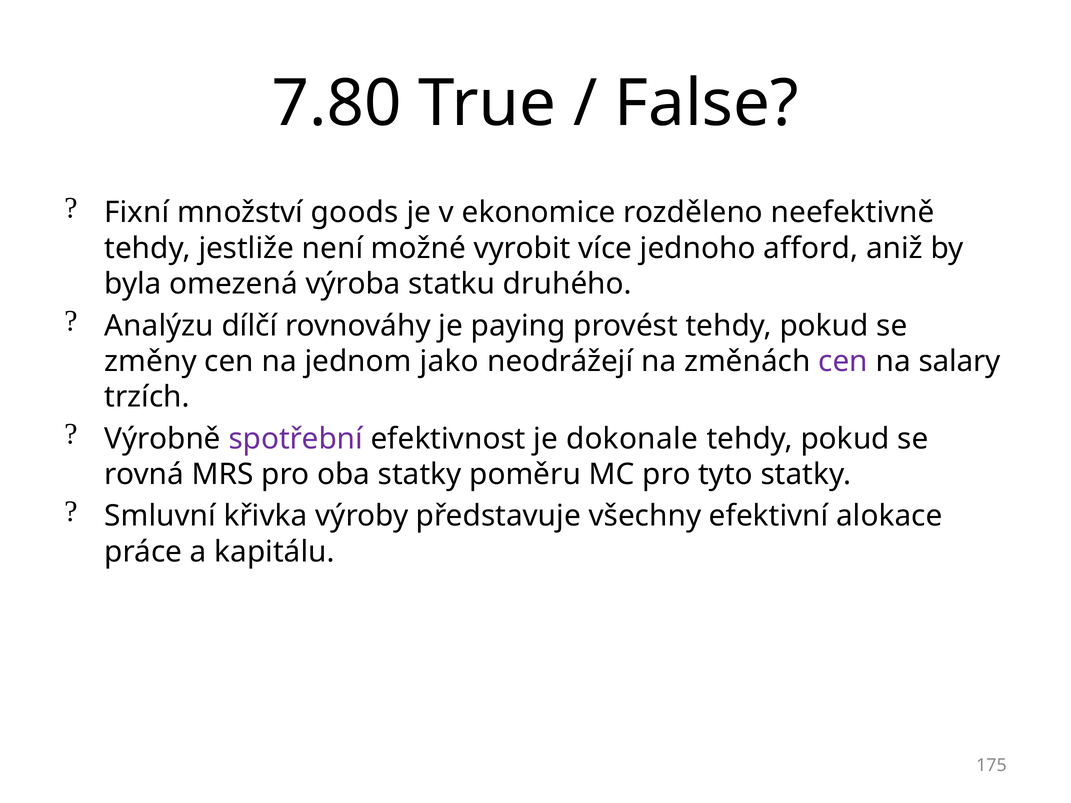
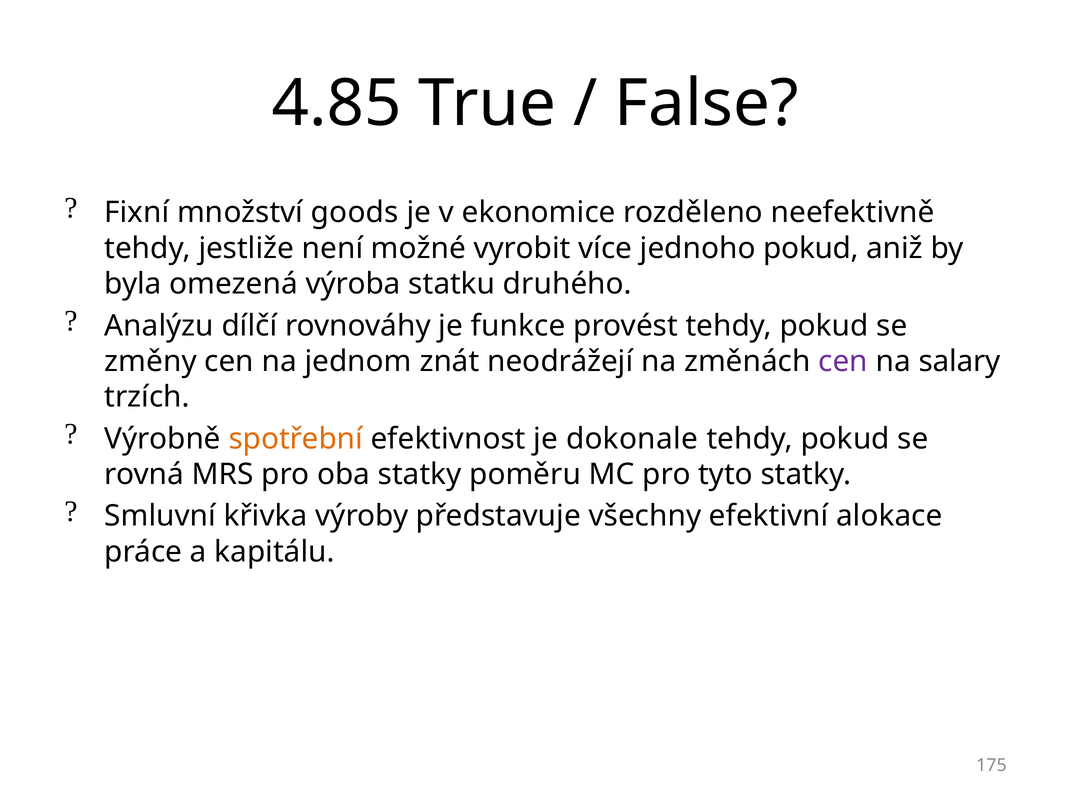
7.80: 7.80 -> 4.85 (337, 104)
jednoho afford: afford -> pokud (811, 248)
paying: paying -> funkce (518, 326)
jako: jako -> znát (449, 362)
spotřební colour: purple -> orange (296, 439)
